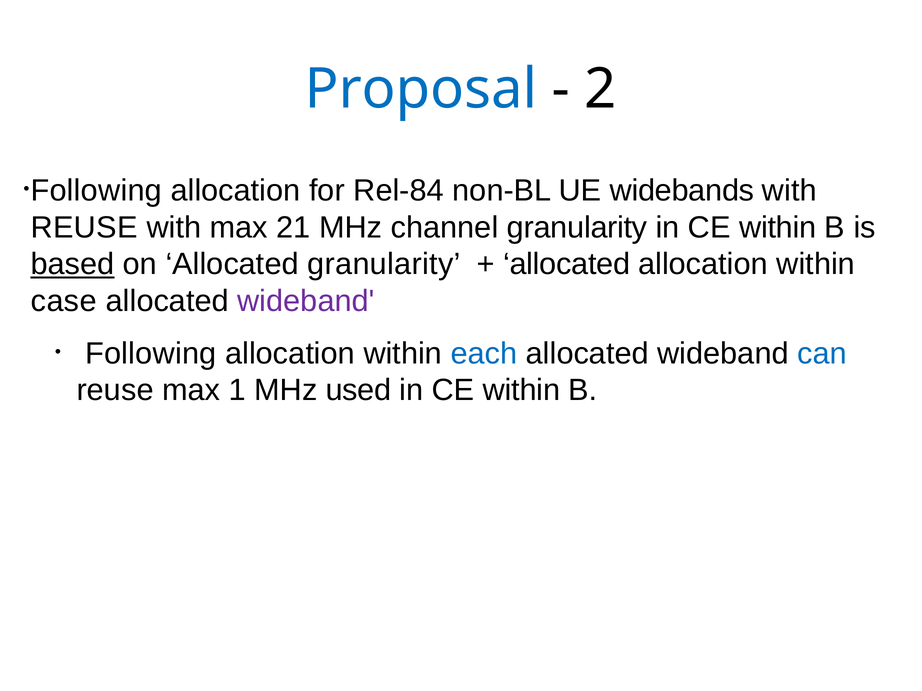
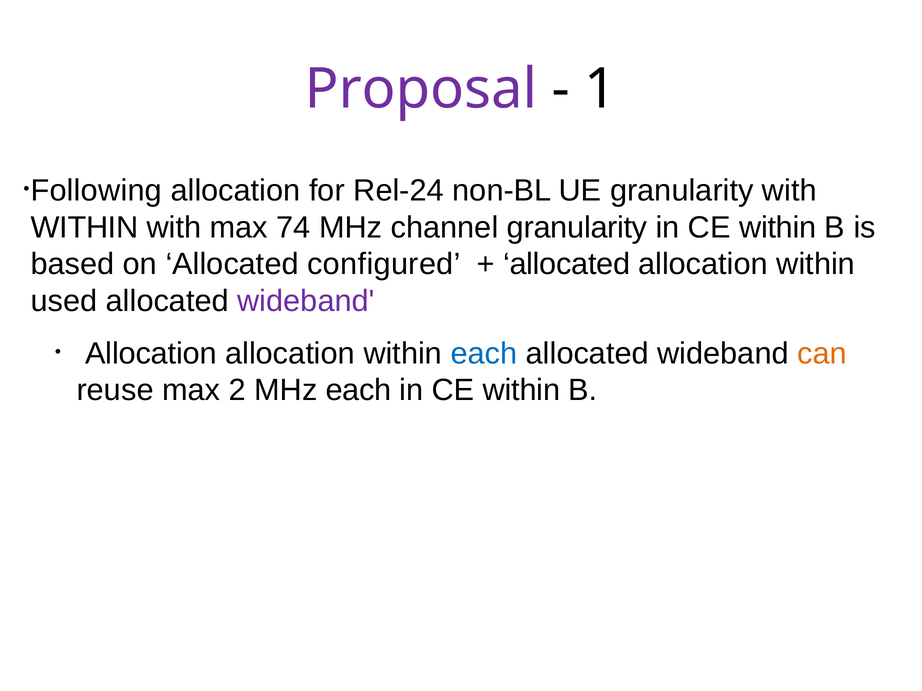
Proposal colour: blue -> purple (421, 89)
2: 2 -> 1 (601, 89)
Rel-84: Rel-84 -> Rel-24 (399, 191)
UE widebands: widebands -> granularity (682, 191)
REUSE: REUSE -> WITHIN (85, 228)
21: 21 -> 74 (293, 228)
based underline: present -> none (72, 265)
Allocated granularity: granularity -> configured (384, 265)
case: case -> used (64, 301)
Following: Following -> Allocation (151, 354)
can colour: blue -> orange (822, 354)
1: 1 -> 2 (237, 391)
MHz used: used -> each (358, 391)
